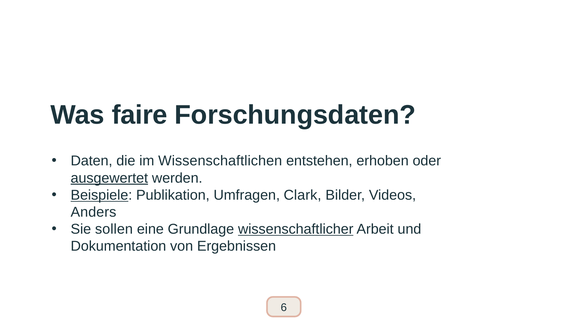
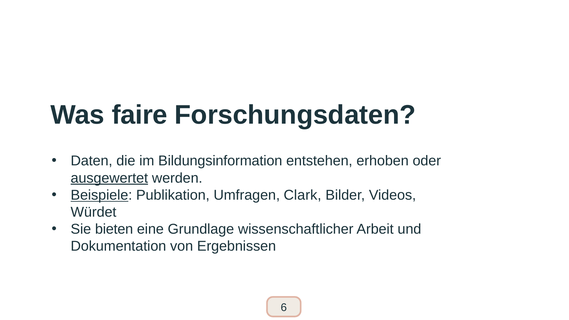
Wissenschaftlichen: Wissenschaftlichen -> Bildungsinformation (220, 161)
Anders: Anders -> Würdet (94, 212)
sollen: sollen -> bieten (114, 229)
wissenschaftlicher underline: present -> none (296, 229)
